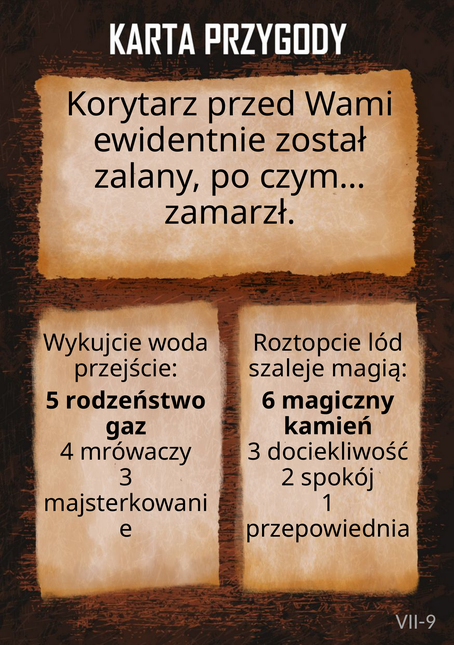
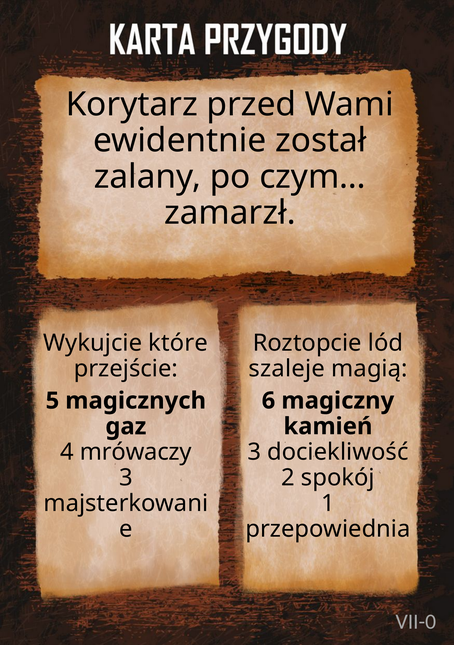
woda: woda -> które (178, 343)
rodzeństwo: rodzeństwo -> magicznych (136, 401)
VII-9: VII-9 -> VII-0 (416, 622)
